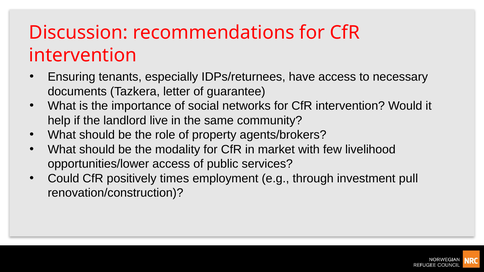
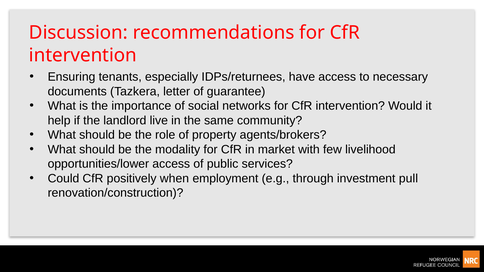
times: times -> when (174, 179)
